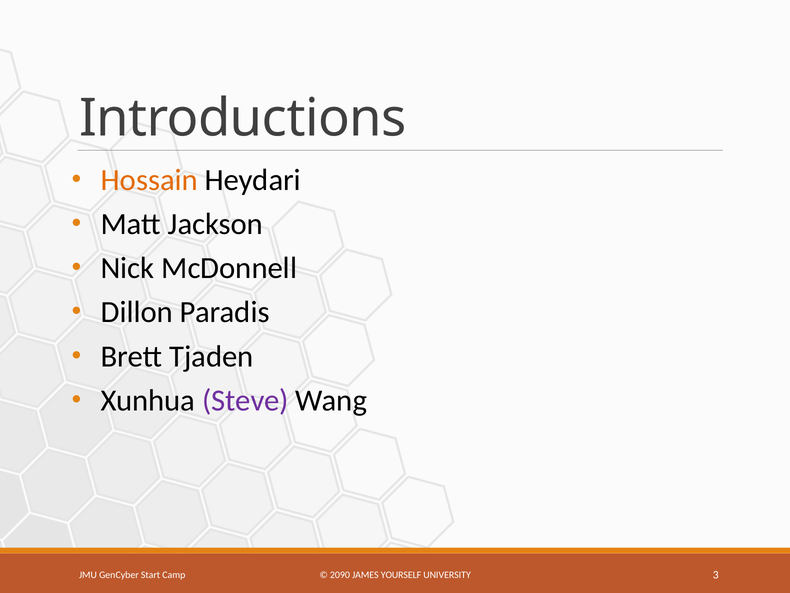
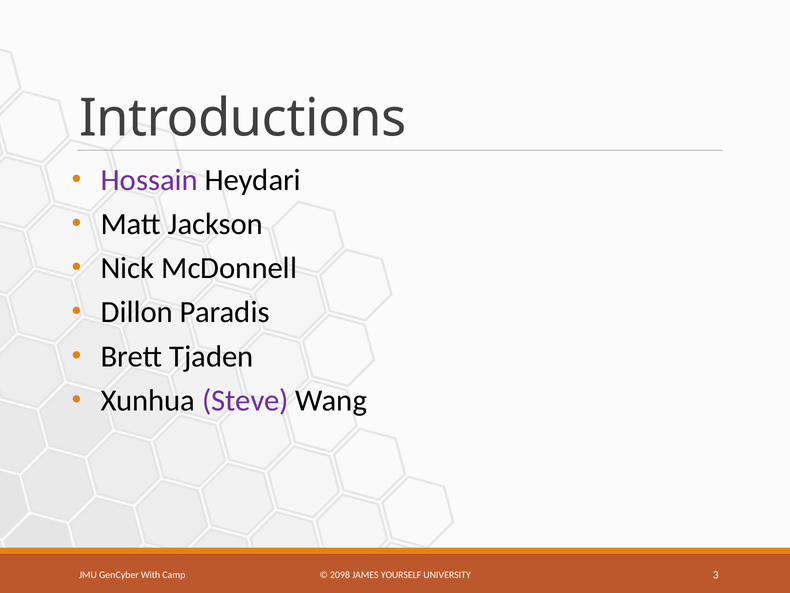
Hossain colour: orange -> purple (149, 180)
Start: Start -> With (151, 575)
2090: 2090 -> 2098 (340, 574)
